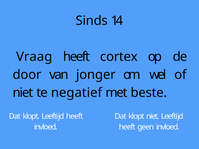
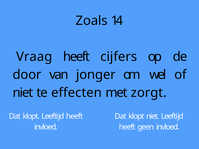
Sinds: Sinds -> Zoals (92, 21)
cortex: cortex -> cĳfers (119, 57)
negatief: negatief -> effecten (77, 93)
beste: beste -> zorgt (149, 93)
